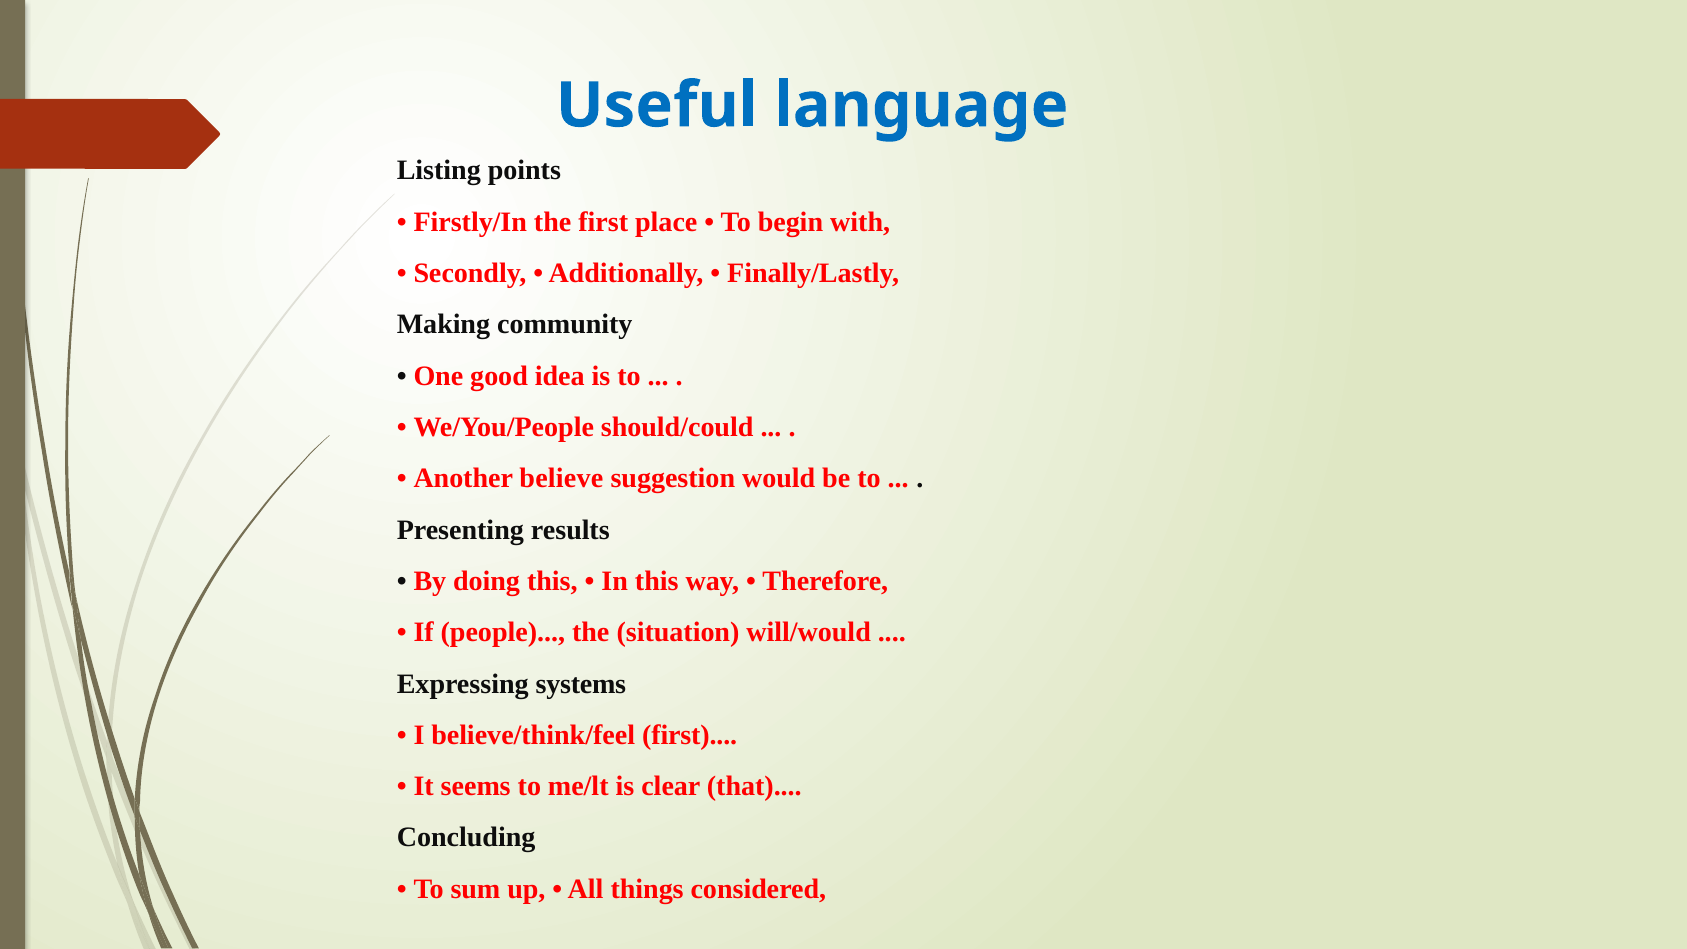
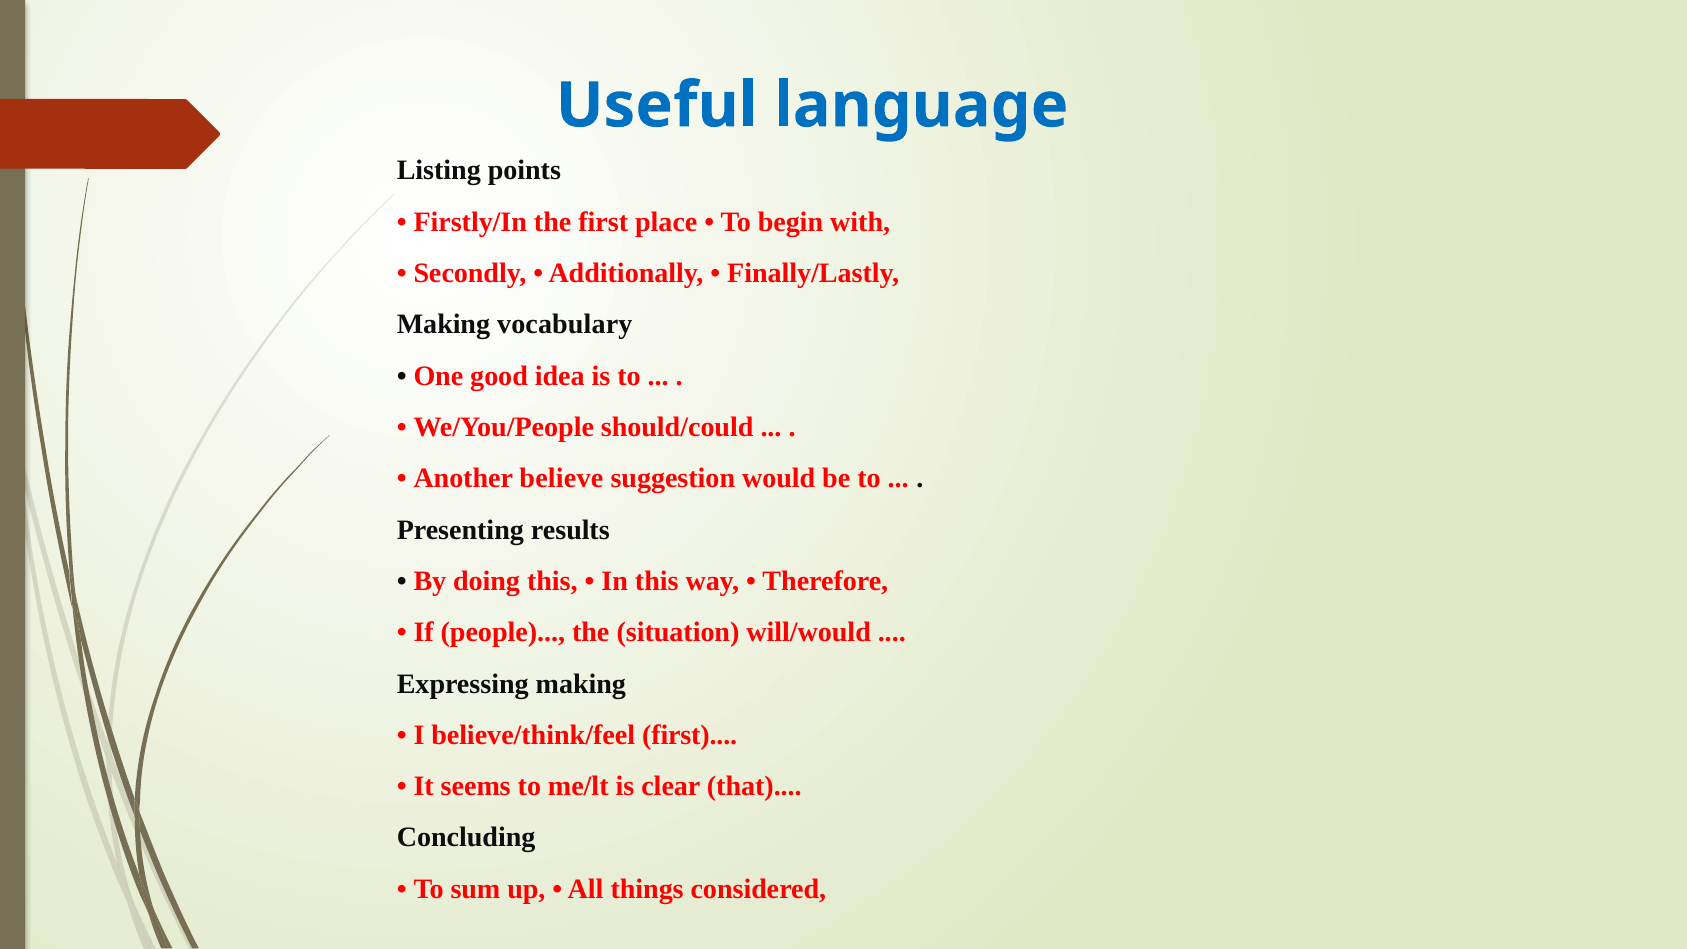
community: community -> vocabulary (565, 325)
Expressing systems: systems -> making (581, 684)
